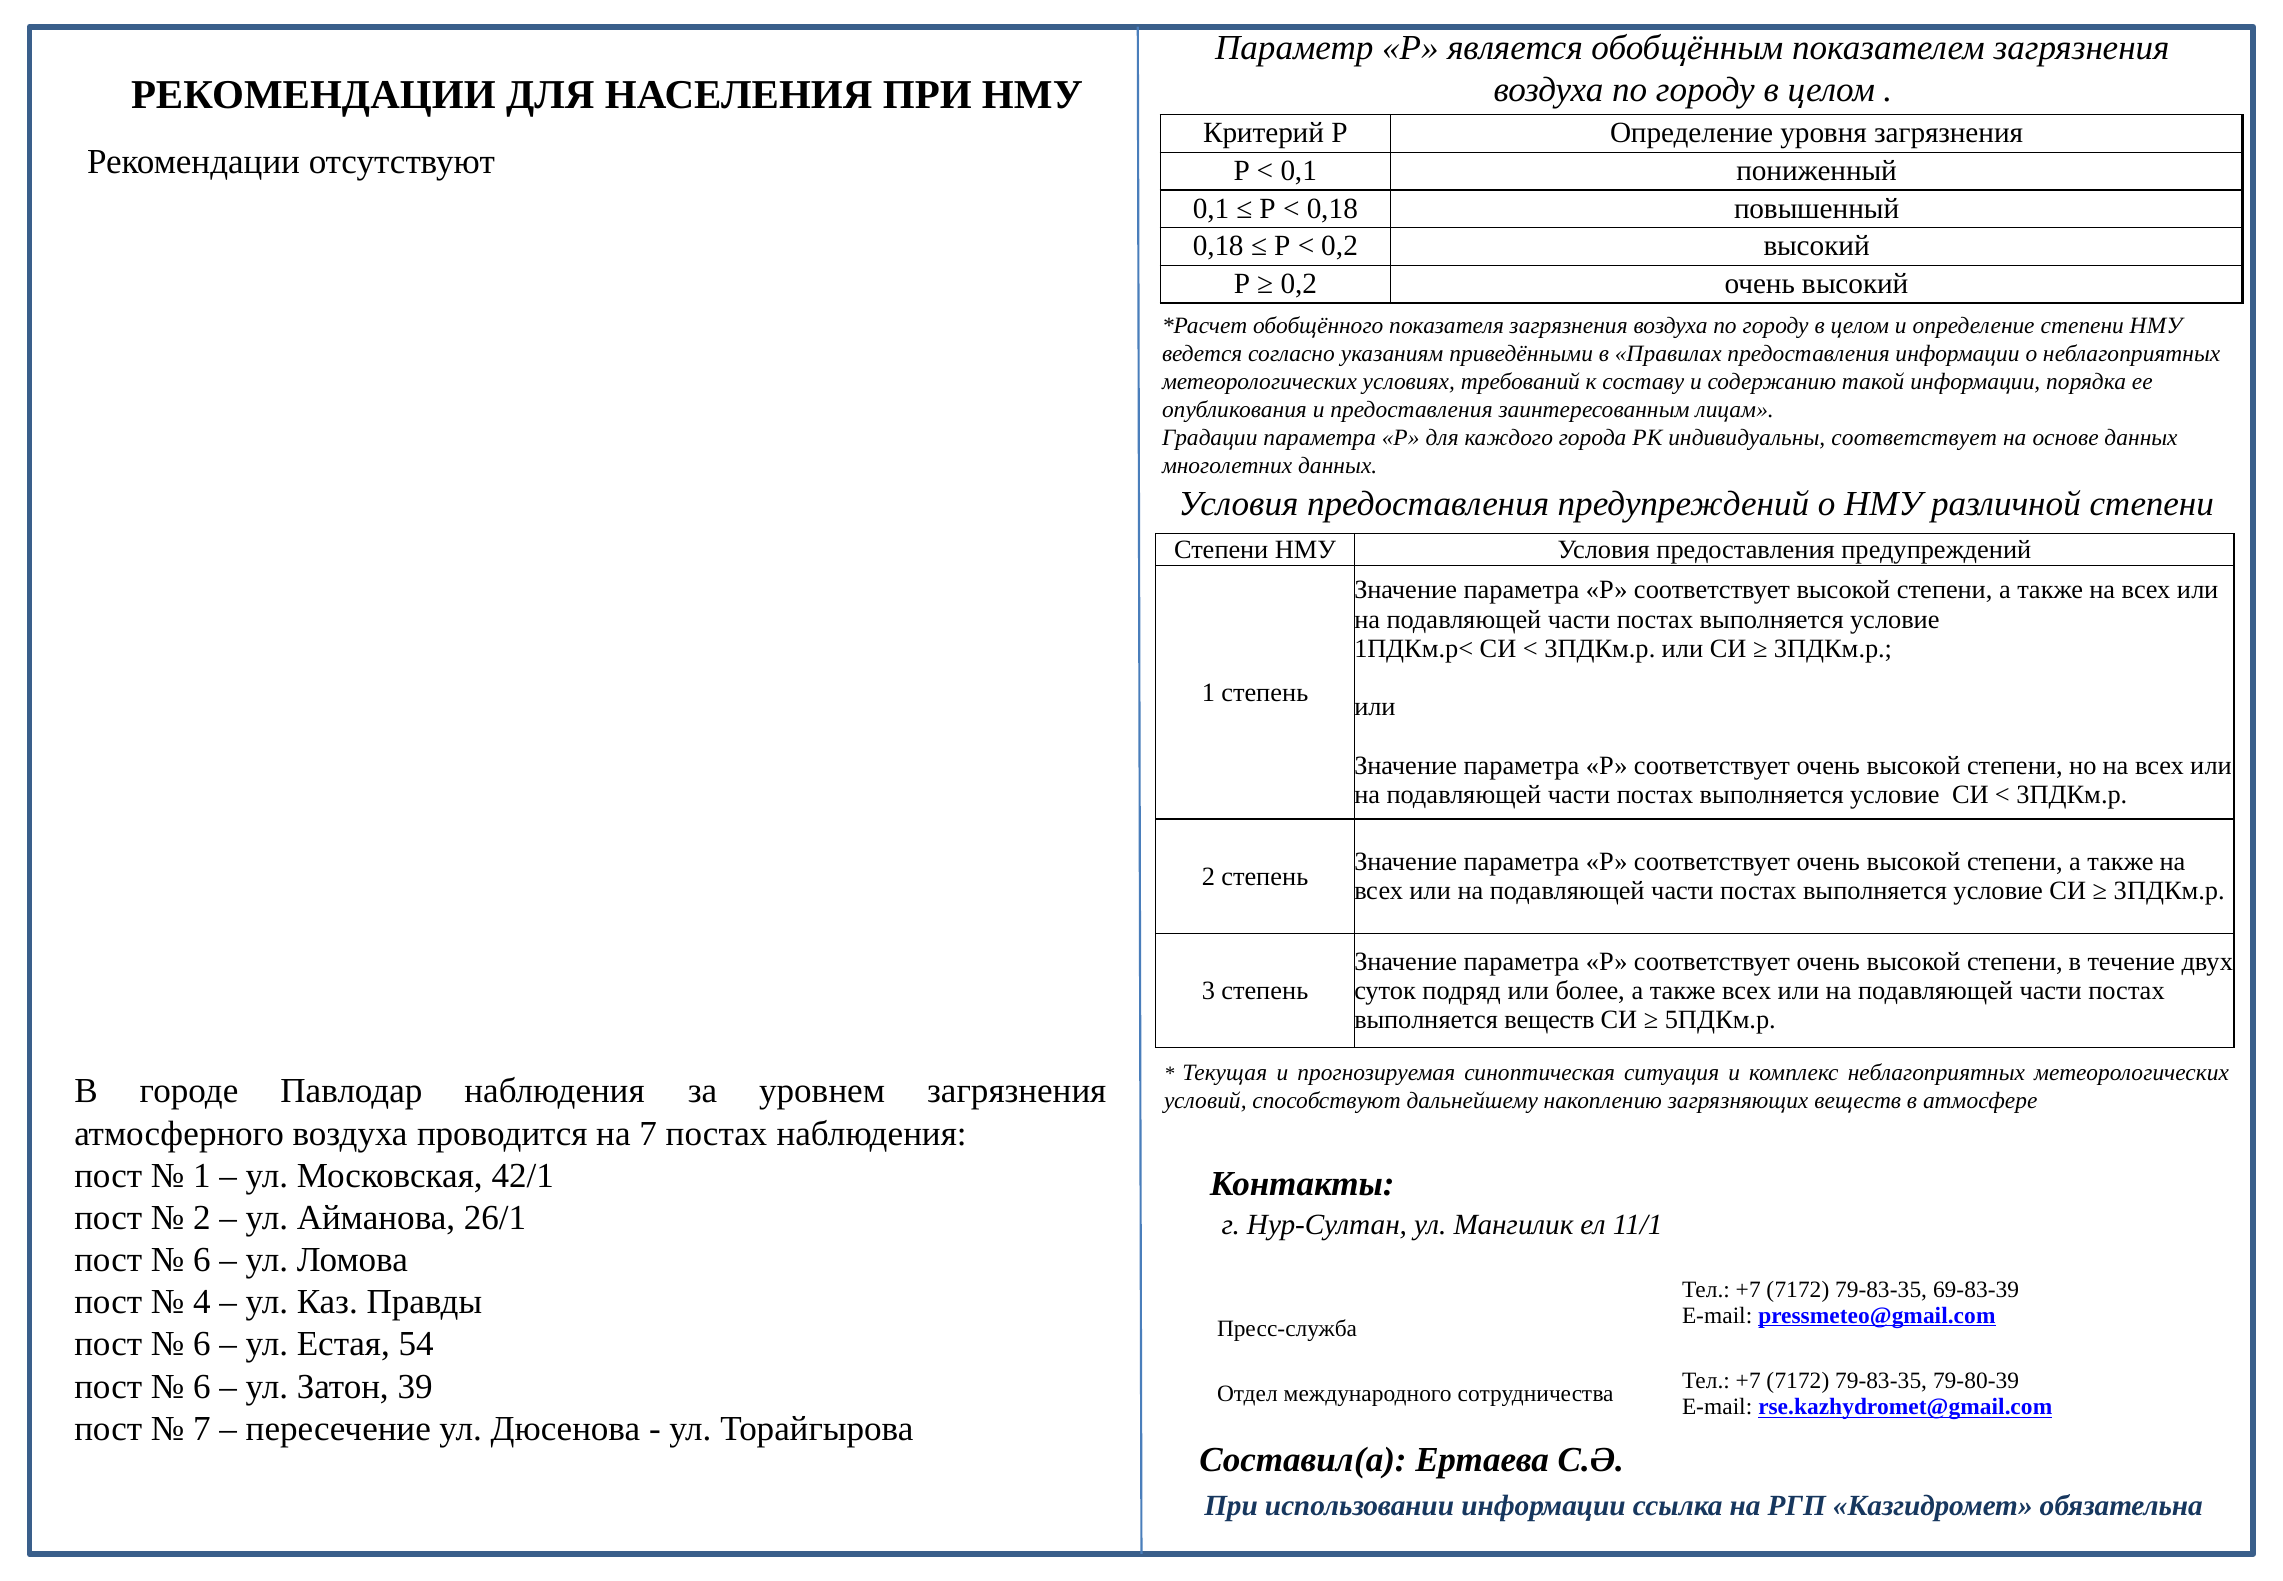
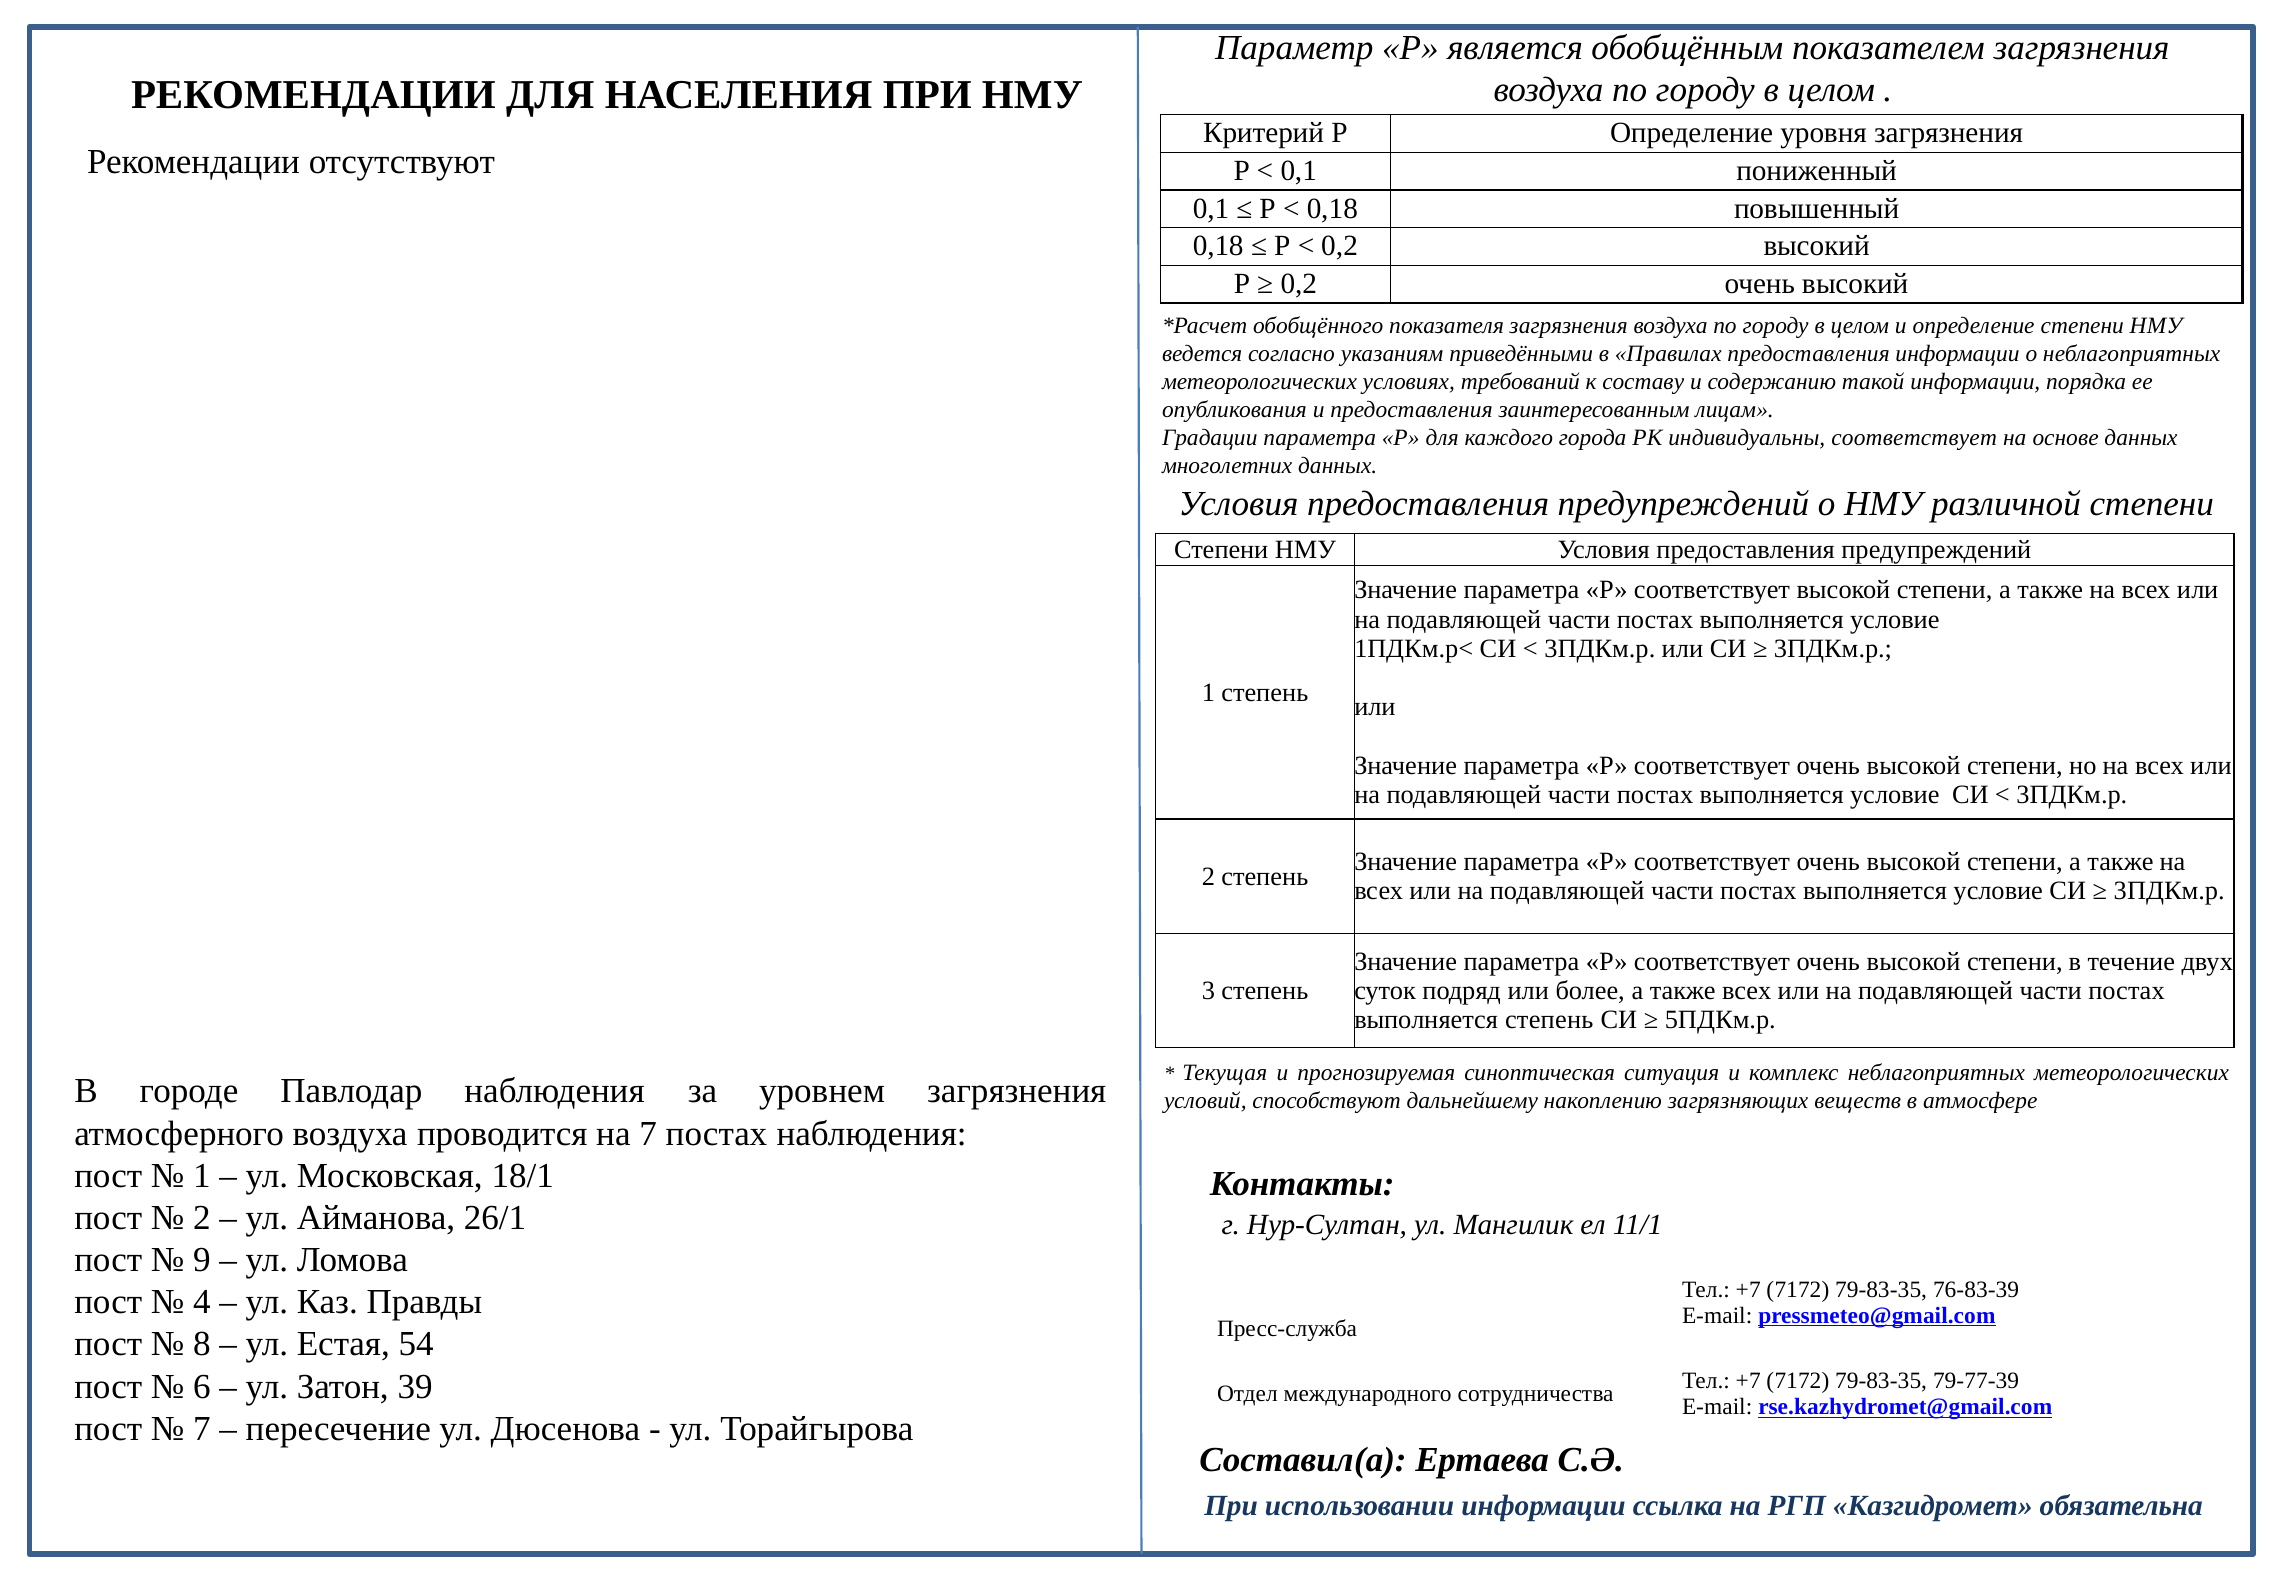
выполняется веществ: веществ -> степень (1549, 1020)
42/1: 42/1 -> 18/1 (523, 1175)
6: 6 -> 9 (202, 1260)
69-83-39: 69-83-39 -> 76-83-39 (1976, 1289)
6: 6 -> 8 (202, 1344)
79-80-39: 79-80-39 -> 79-77-39 (1976, 1380)
